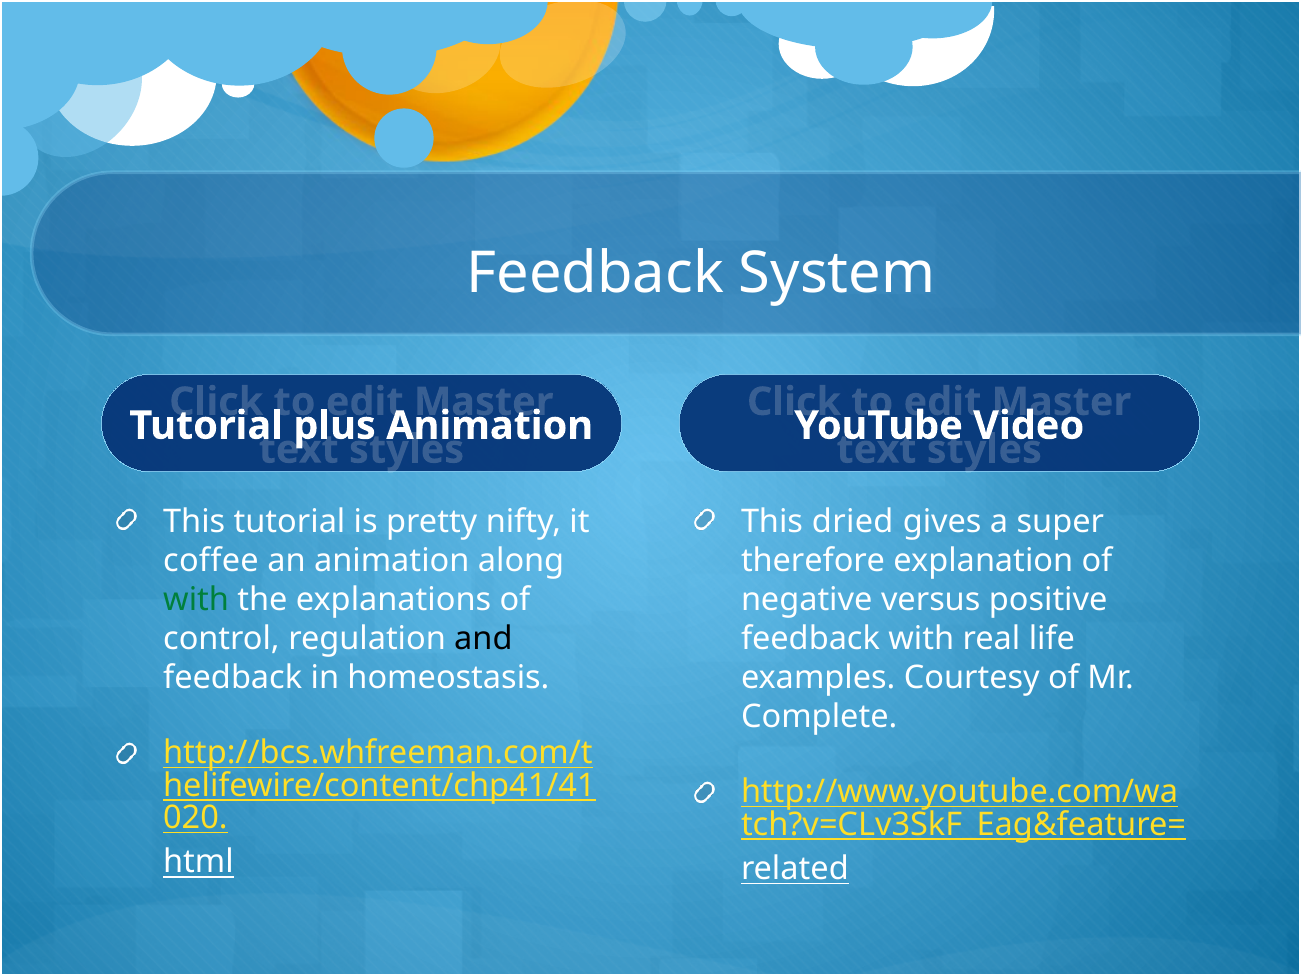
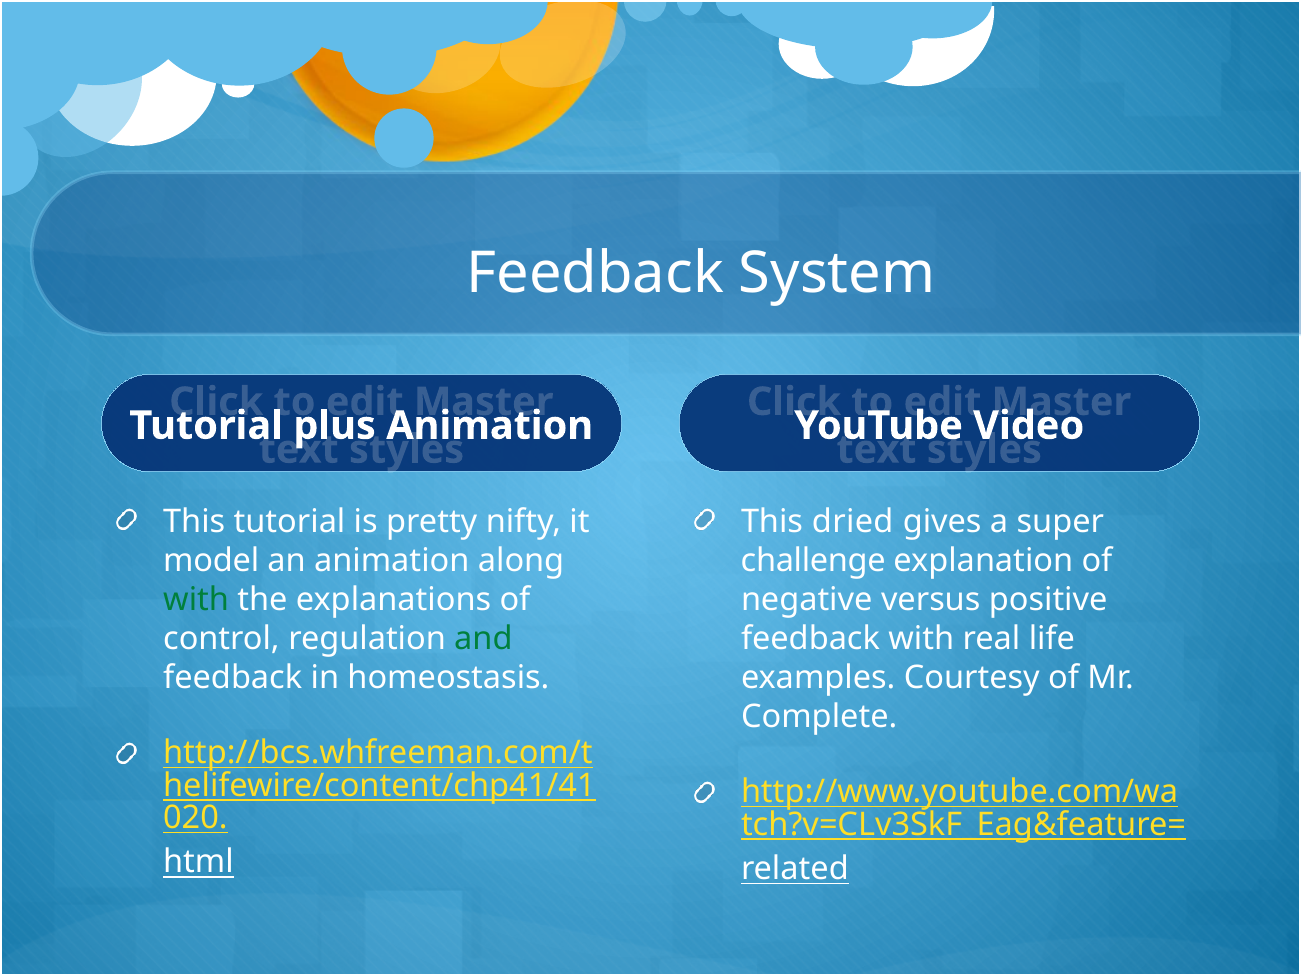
coffee: coffee -> model (211, 560)
therefore: therefore -> challenge (813, 560)
and colour: black -> green (483, 638)
